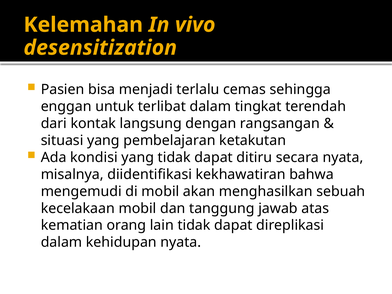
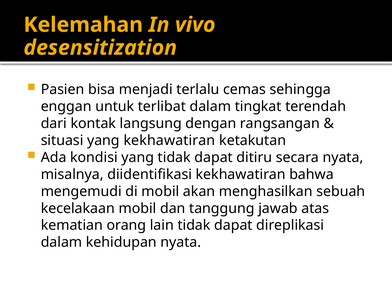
yang pembelajaran: pembelajaran -> kekhawatiran (169, 140)
